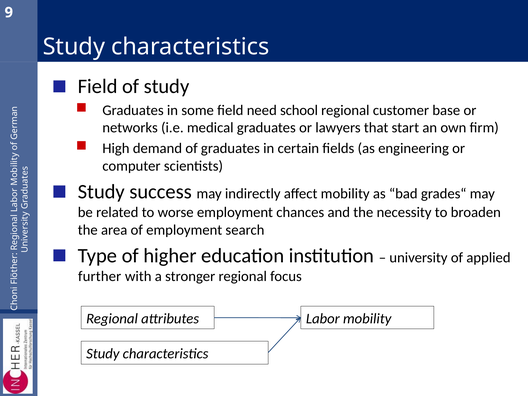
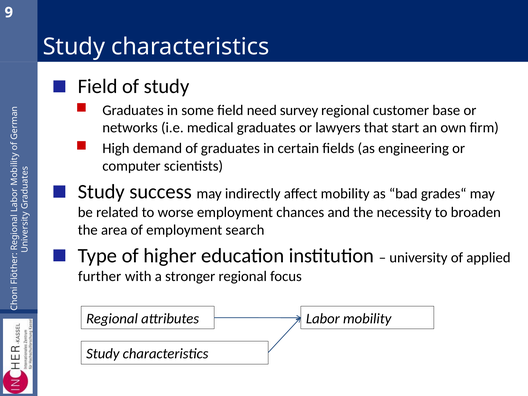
school: school -> survey (299, 110)
